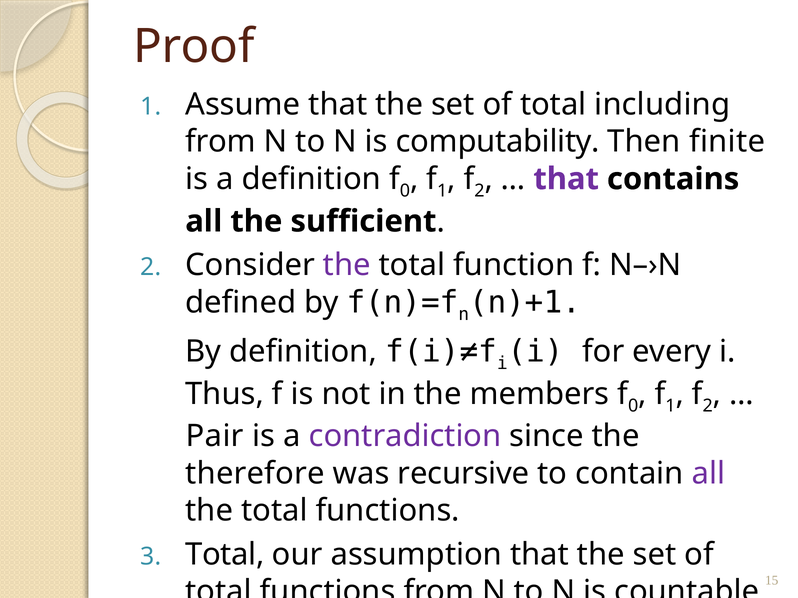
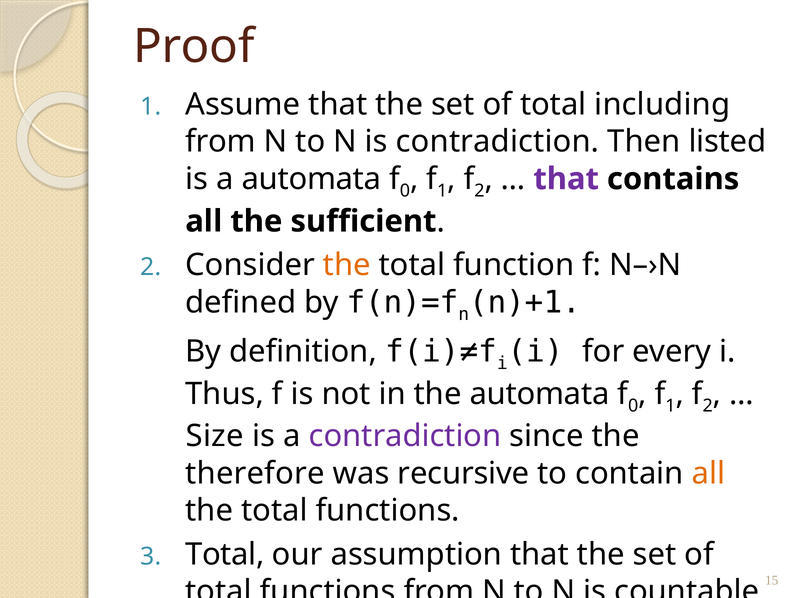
is computability: computability -> contradiction (498, 142)
finite: finite -> listed (727, 142)
a definition: definition -> automata (311, 179)
the colour: purple -> orange (347, 265)
the members: members -> automata (540, 394)
Pair: Pair -> Size (215, 436)
all colour: purple -> orange (708, 474)
